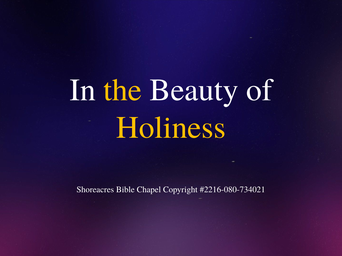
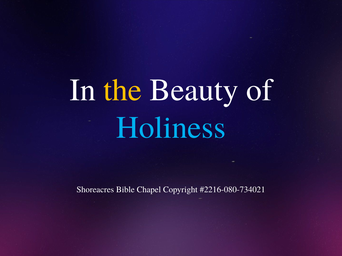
Holiness colour: yellow -> light blue (171, 128)
